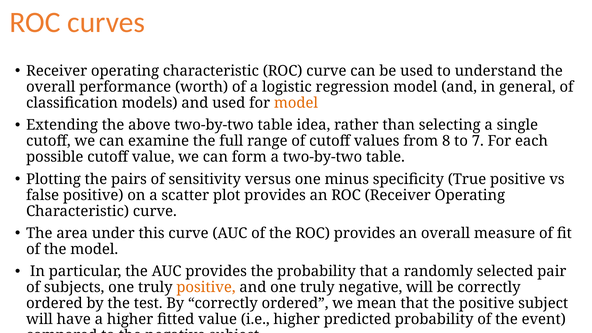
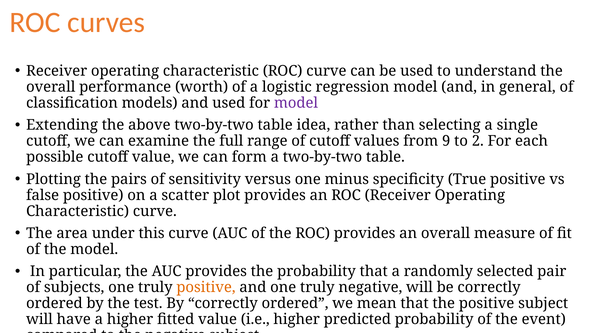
model colour: orange -> purple (296, 103)
8: 8 -> 9 (446, 141)
7: 7 -> 2 (478, 141)
